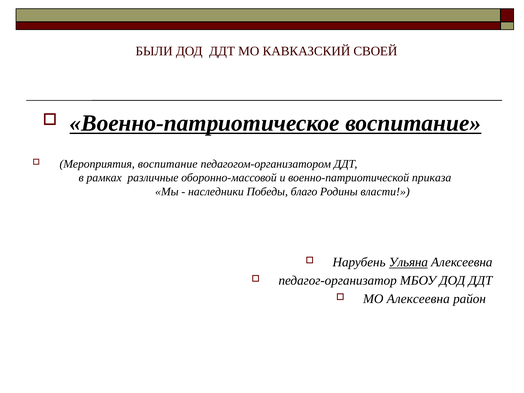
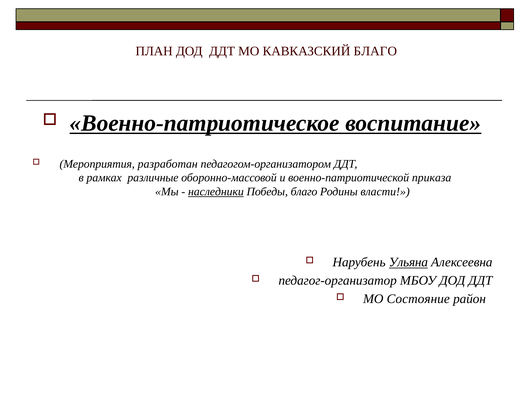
БЫЛИ: БЫЛИ -> ПЛАН (154, 51)
КАВКАЗСКИЙ СВОЕЙ: СВОЕЙ -> БЛАГО (375, 51)
Мероприятия воспитание: воспитание -> разработан (168, 164)
наследники underline: none -> present (216, 192)
МО Алексеевна: Алексеевна -> Состояние (418, 299)
